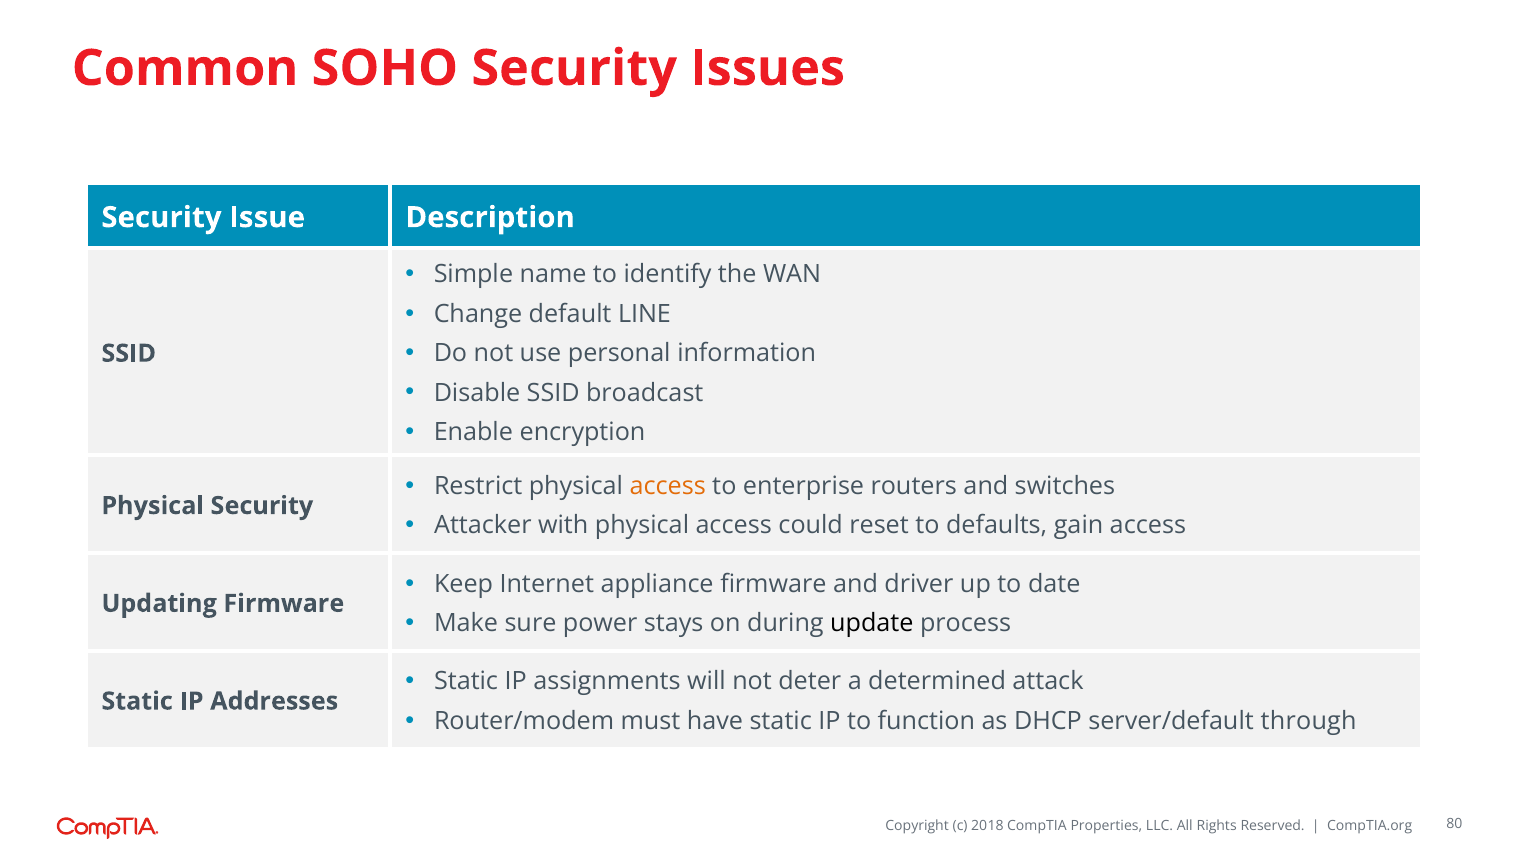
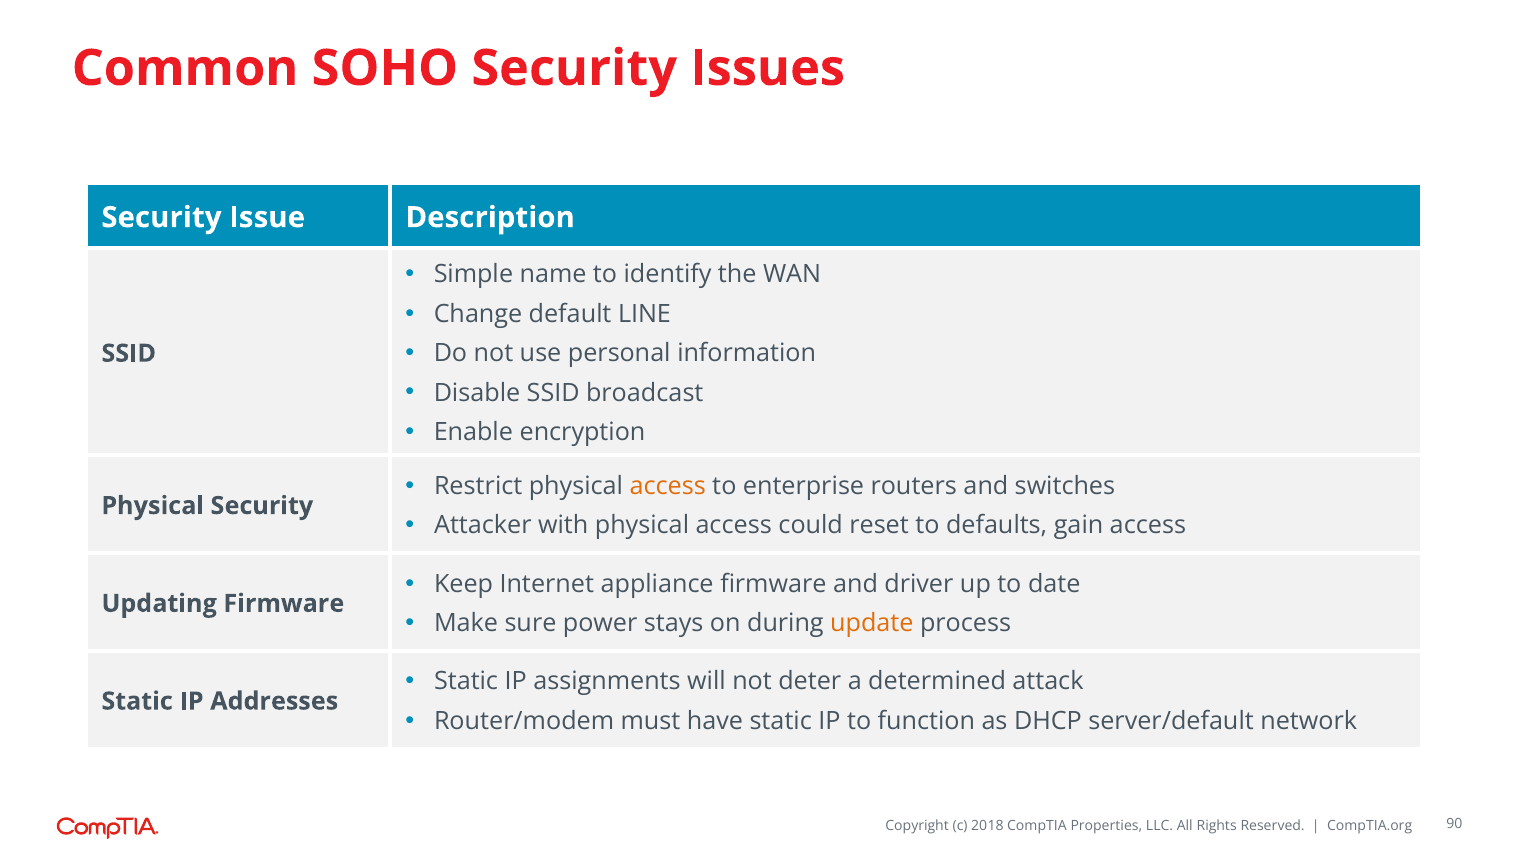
update colour: black -> orange (872, 623)
through: through -> network (1309, 721)
80: 80 -> 90 (1454, 824)
